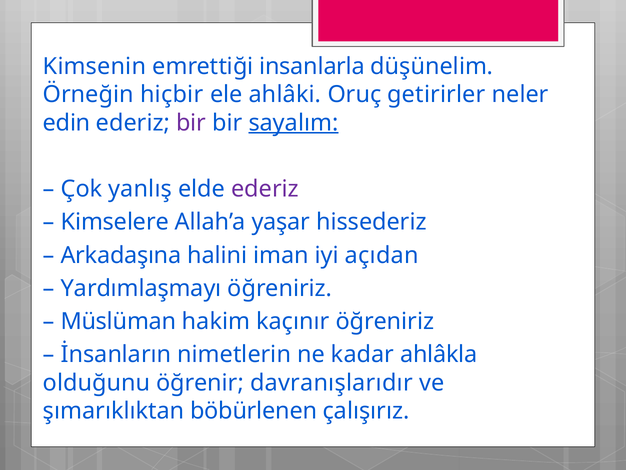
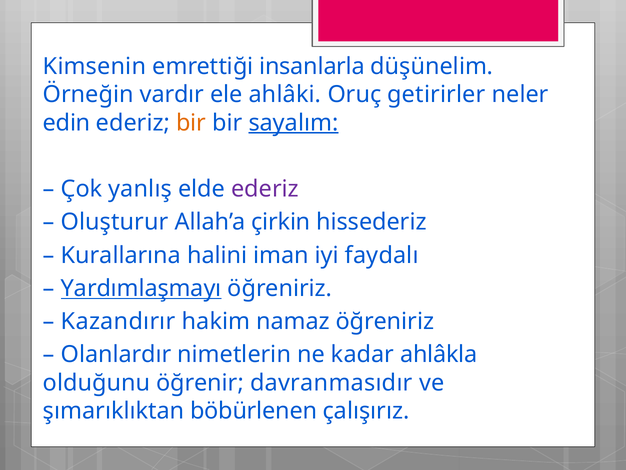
hiçbir: hiçbir -> vardır (172, 94)
bir colour: purple -> orange (191, 123)
Kimselere: Kimselere -> Oluşturur (115, 222)
yaşar: yaşar -> çirkin (281, 222)
Arkadaşına: Arkadaşına -> Kurallarına (121, 255)
açıdan: açıdan -> faydalı (382, 255)
Yardımlaşmayı underline: none -> present (141, 288)
Müslüman: Müslüman -> Kazandırır (118, 321)
kaçınır: kaçınır -> namaz (293, 321)
İnsanların: İnsanların -> Olanlardır (116, 354)
davranışlarıdır: davranışlarıdır -> davranmasıdır (331, 382)
